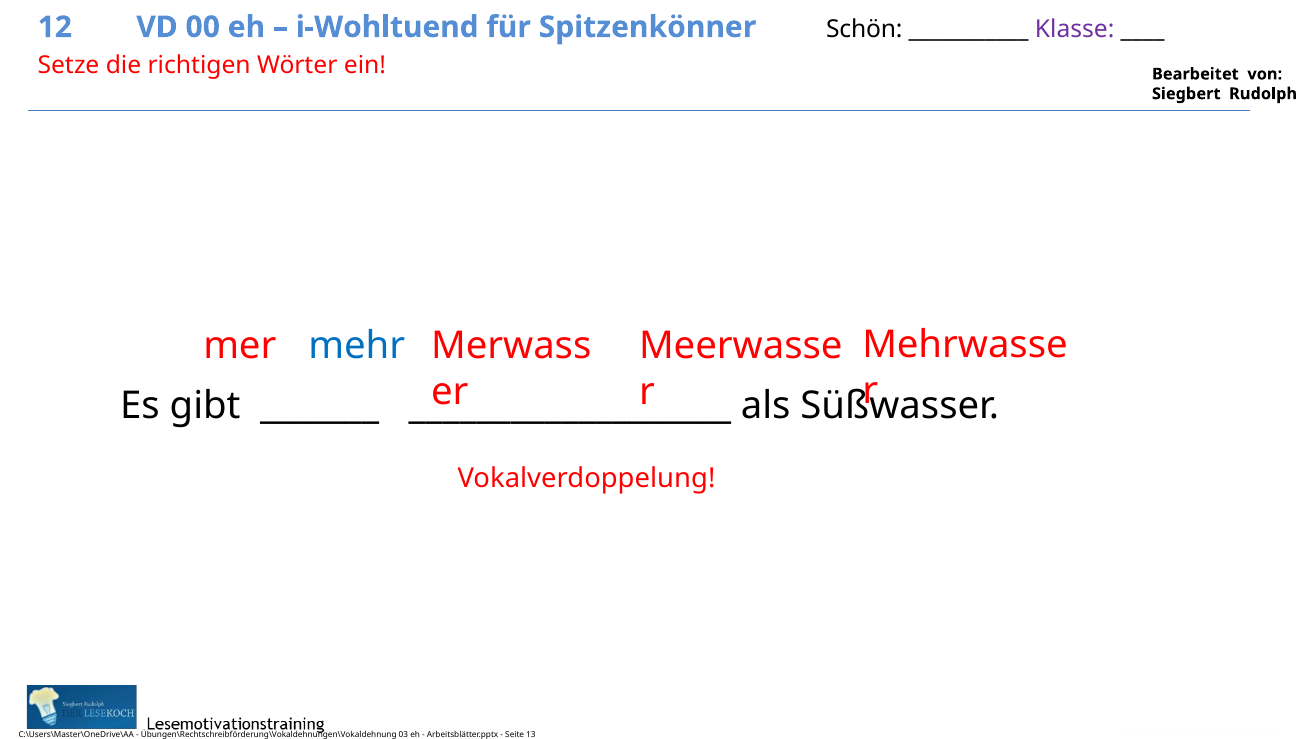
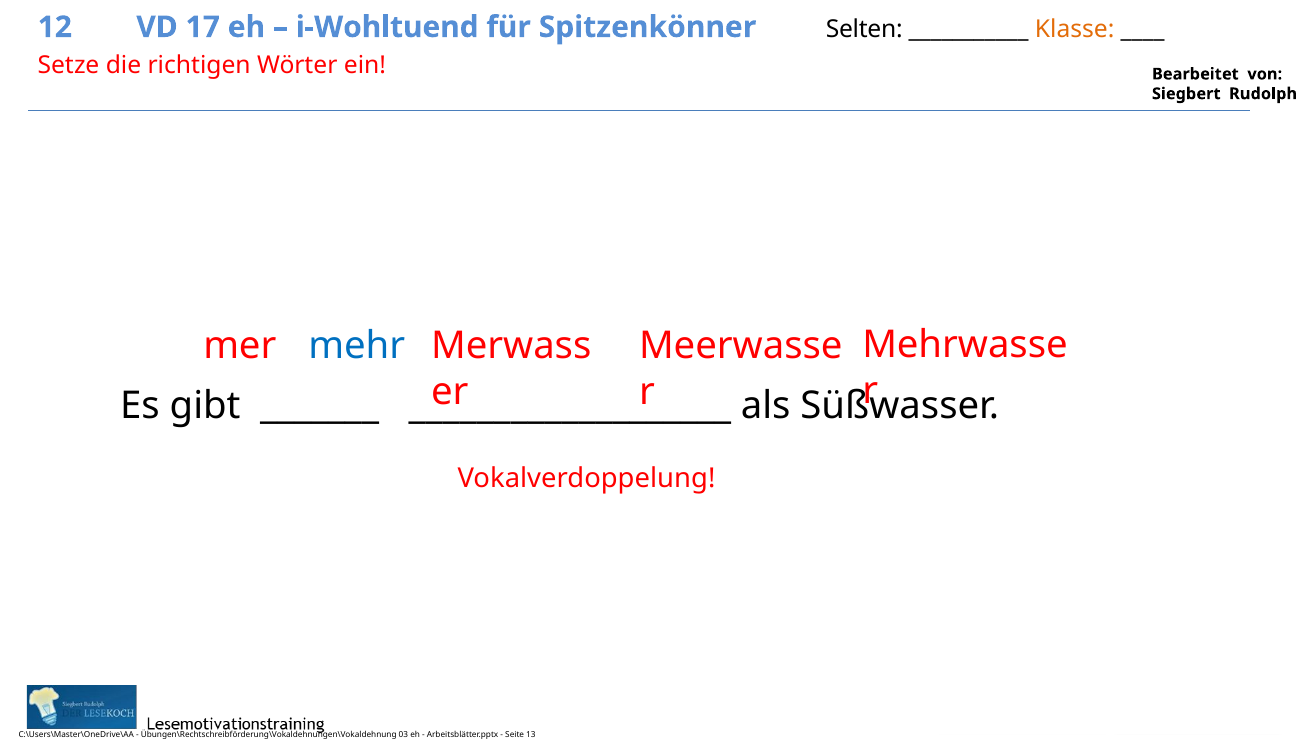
00: 00 -> 17 (203, 27)
Schön: Schön -> Selten (864, 29)
Klasse colour: purple -> orange (1075, 29)
